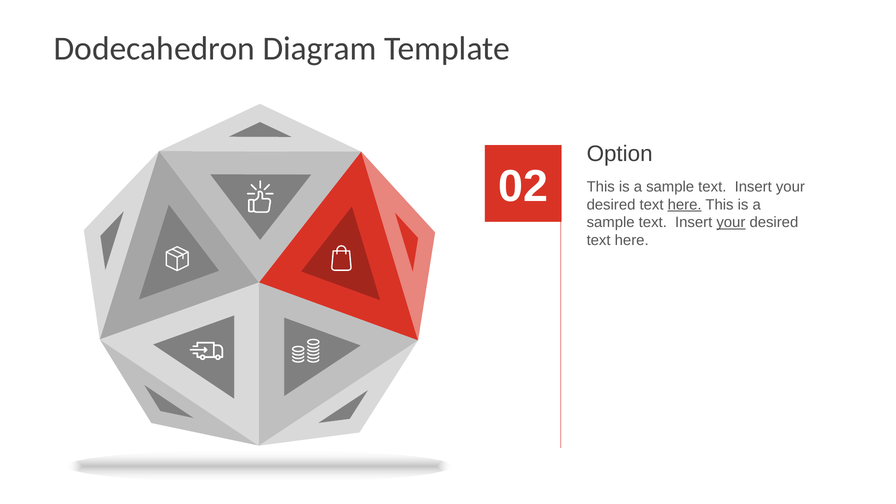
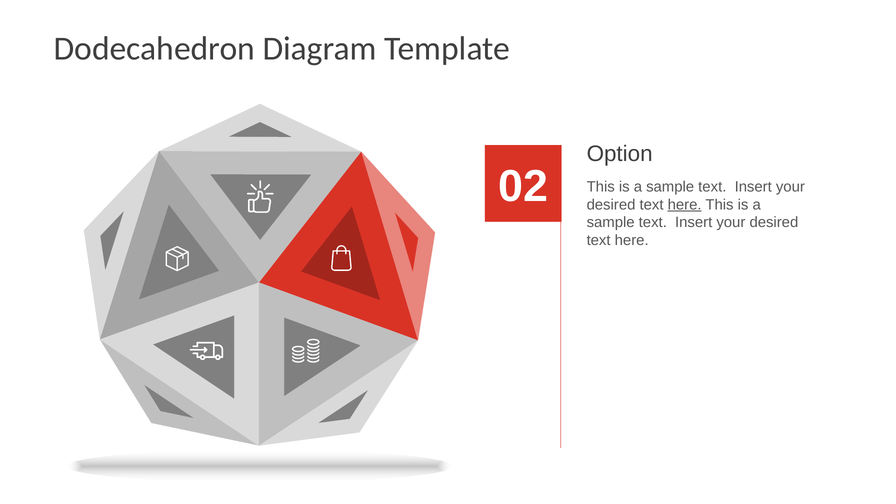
your underline: present -> none (731, 223)
